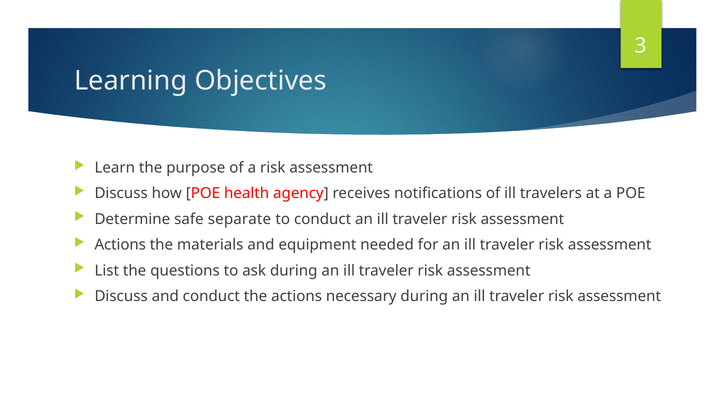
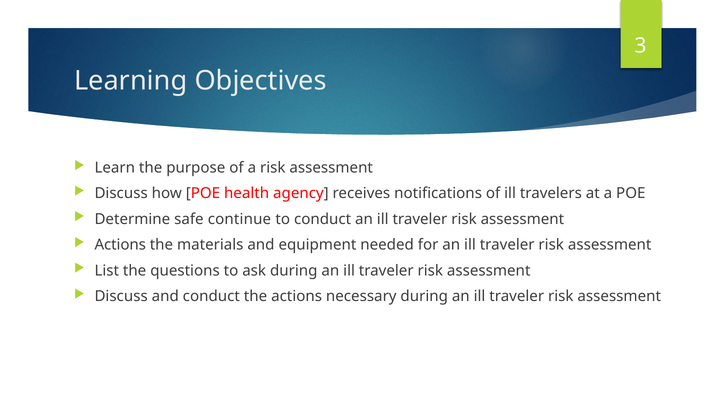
separate: separate -> continue (239, 219)
